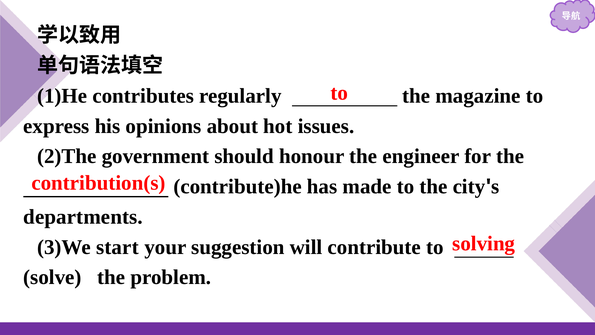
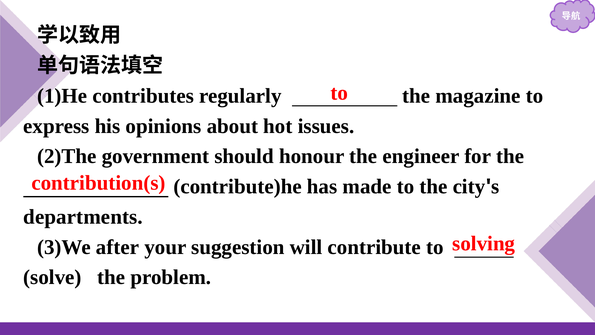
start: start -> after (118, 247)
